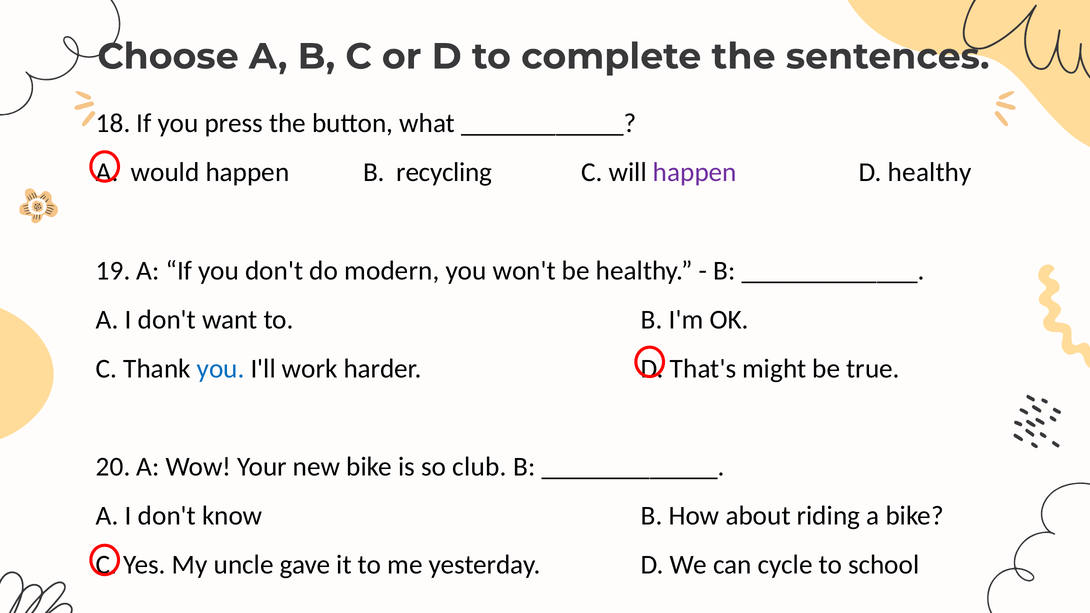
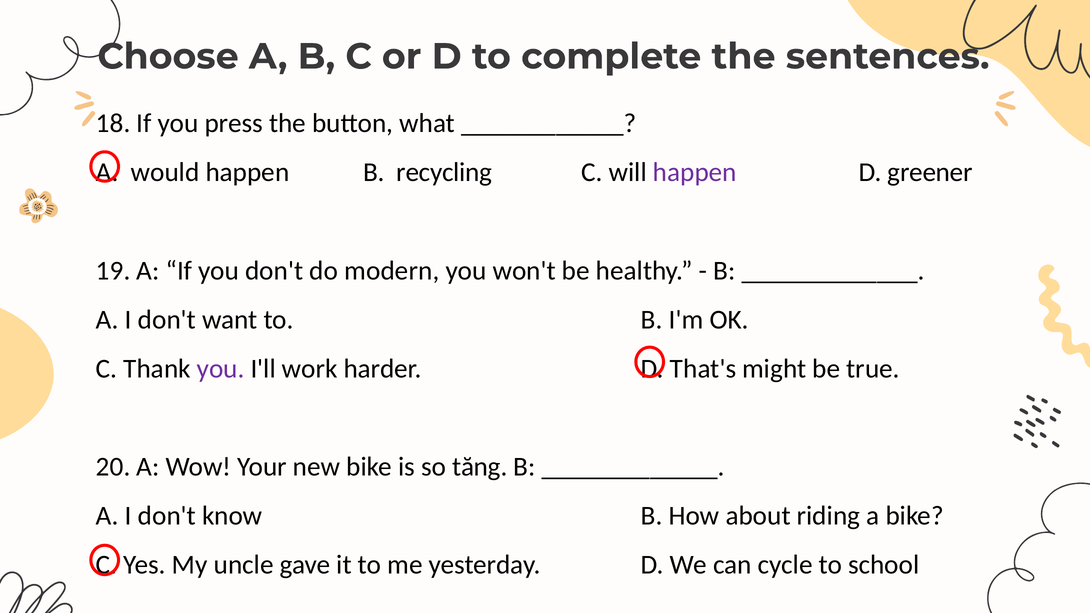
D healthy: healthy -> greener (930, 173)
you colour: blue -> purple (221, 369)
club: club -> tăng (480, 467)
